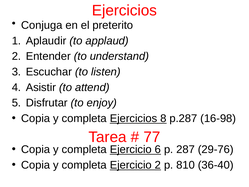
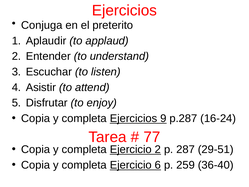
8: 8 -> 9 (163, 118)
16-98: 16-98 -> 16-24 (218, 118)
Ejercicio 6: 6 -> 2 (158, 149)
29-76: 29-76 -> 29-51 (216, 149)
Ejercicio 2: 2 -> 6 (158, 165)
810: 810 -> 259 (186, 165)
